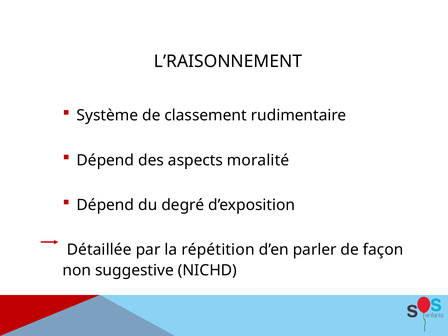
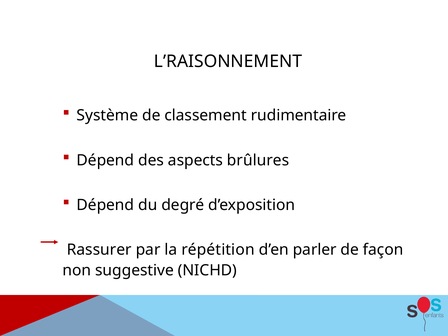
moralité: moralité -> brûlures (258, 160)
Détaillée: Détaillée -> Rassurer (99, 250)
